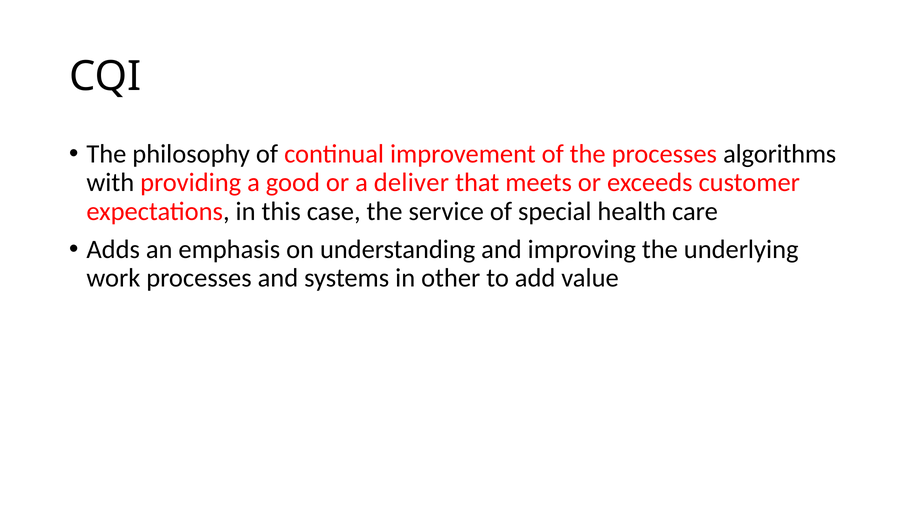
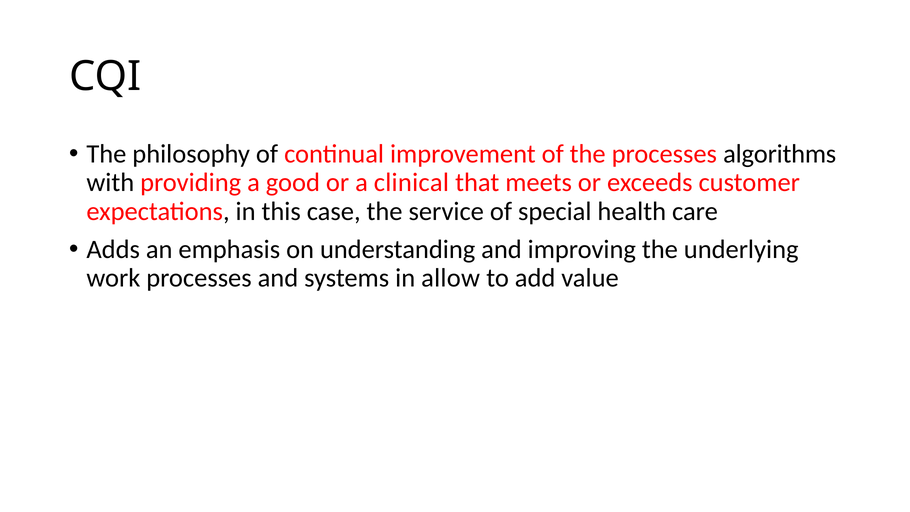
deliver: deliver -> clinical (411, 183)
other: other -> allow (451, 278)
